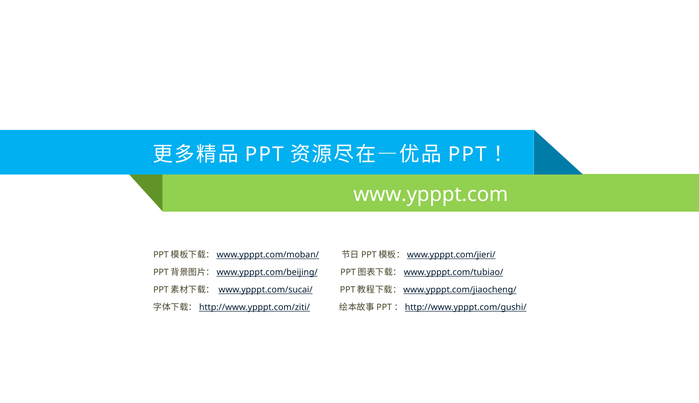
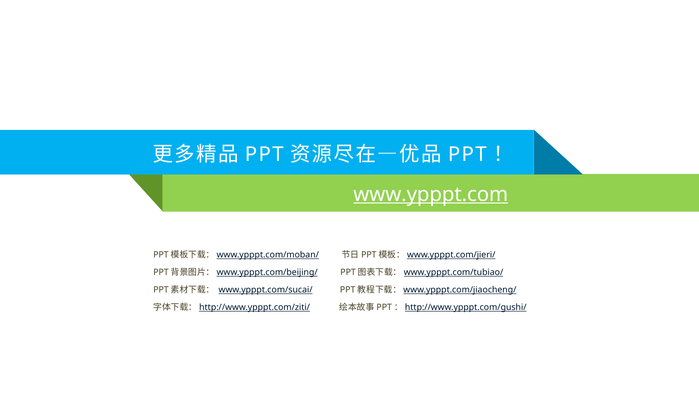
www.ypppt.com underline: none -> present (431, 194)
